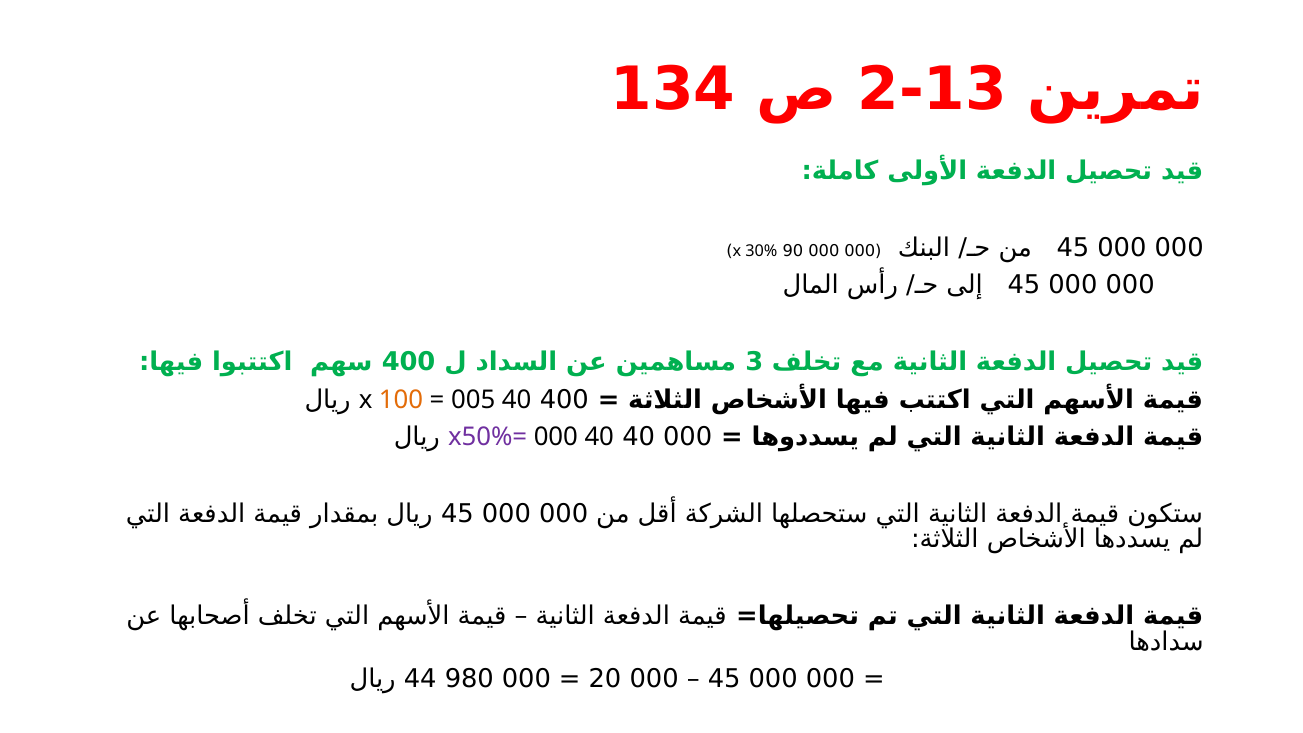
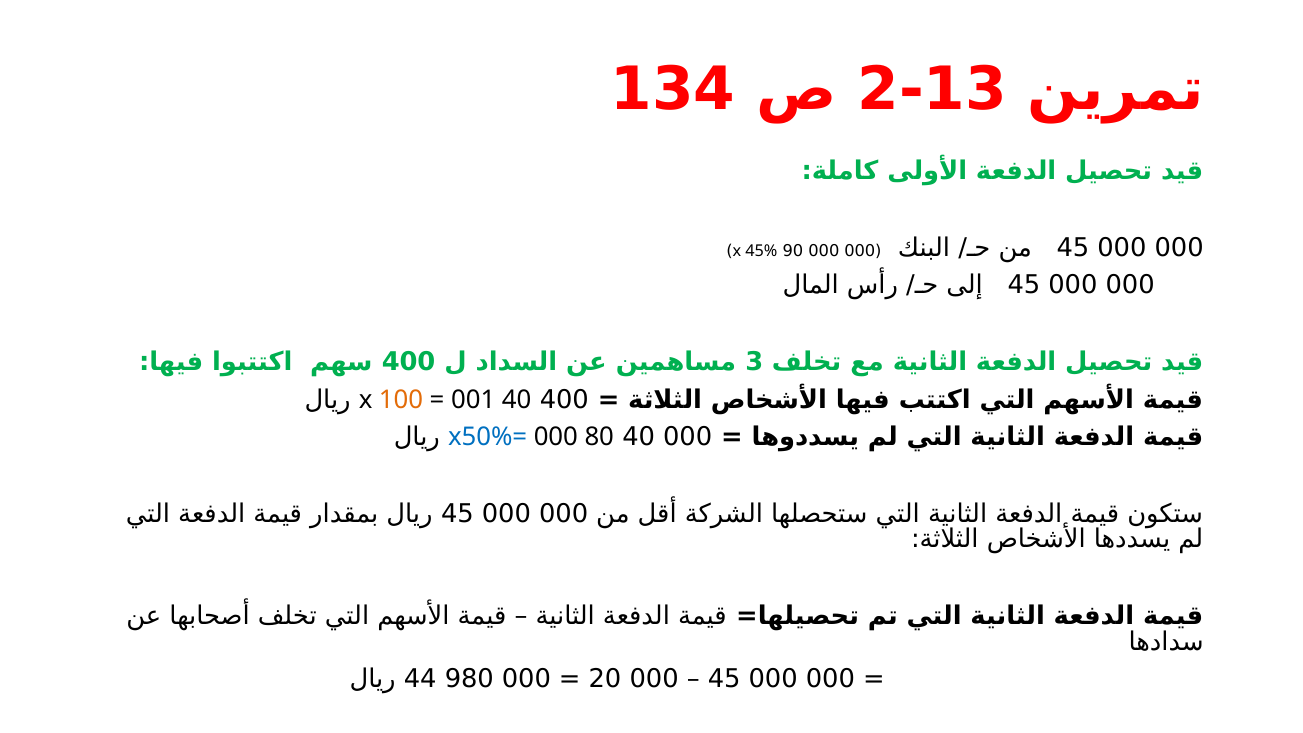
30%: 30% -> 45% (761, 251)
005: 005 -> 001 (473, 400)
x50%= colour: purple -> blue (488, 437)
40: 40 -> 80 (599, 437)
